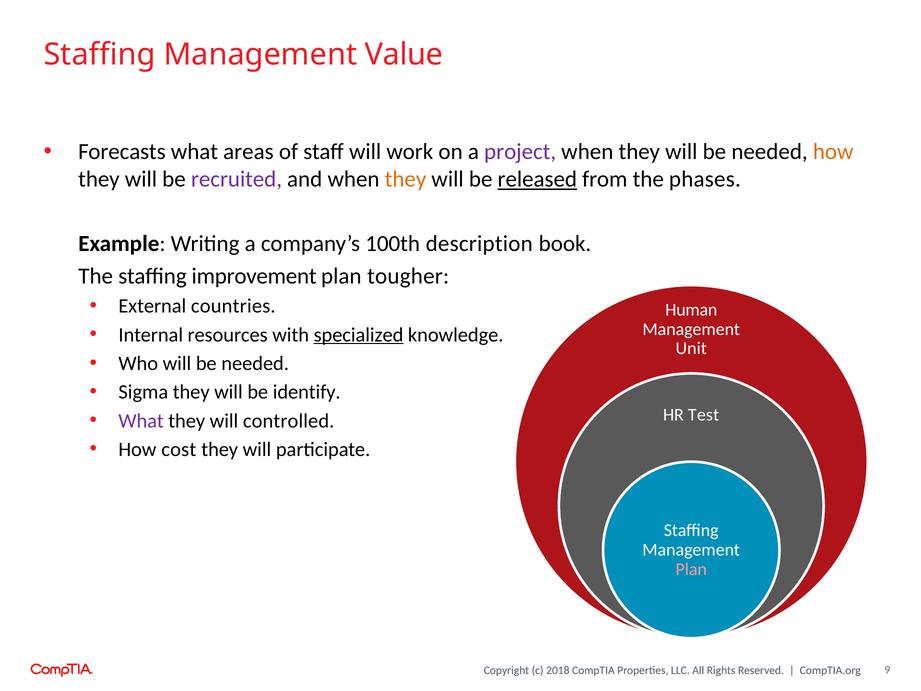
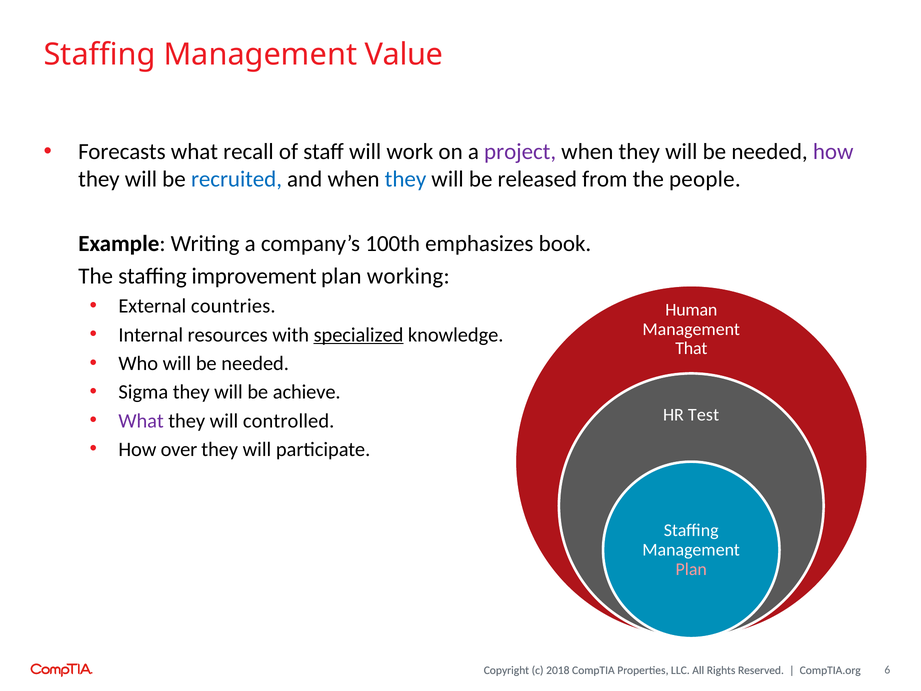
areas: areas -> recall (248, 152)
how colour: orange -> purple (833, 152)
recruited colour: purple -> blue (237, 179)
they colour: orange -> blue (406, 179)
released underline: present -> none (537, 179)
phases: phases -> people (705, 179)
description: description -> emphasizes (479, 244)
tougher: tougher -> working (408, 276)
Unit: Unit -> That (691, 348)
identify: identify -> achieve (307, 392)
cost: cost -> over (179, 449)
9: 9 -> 6 (887, 670)
